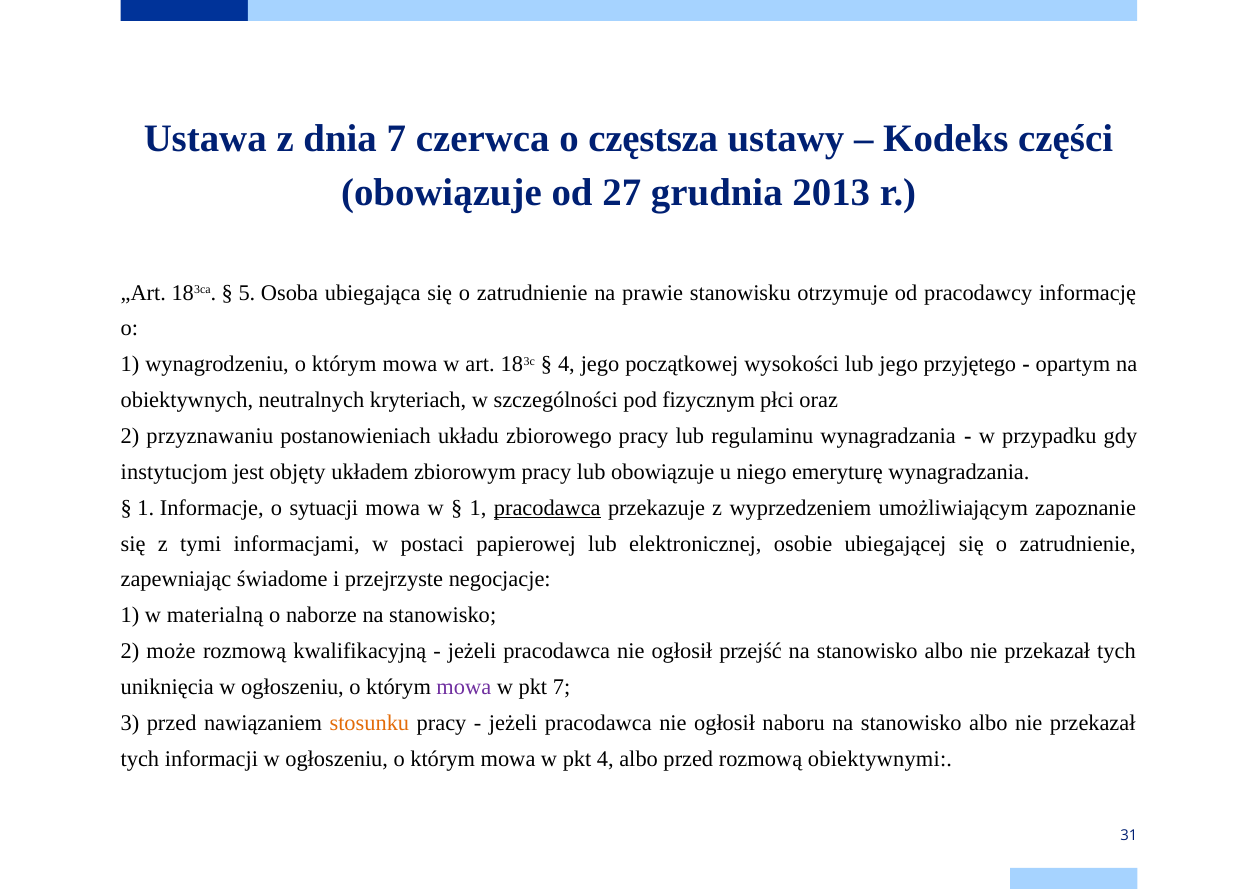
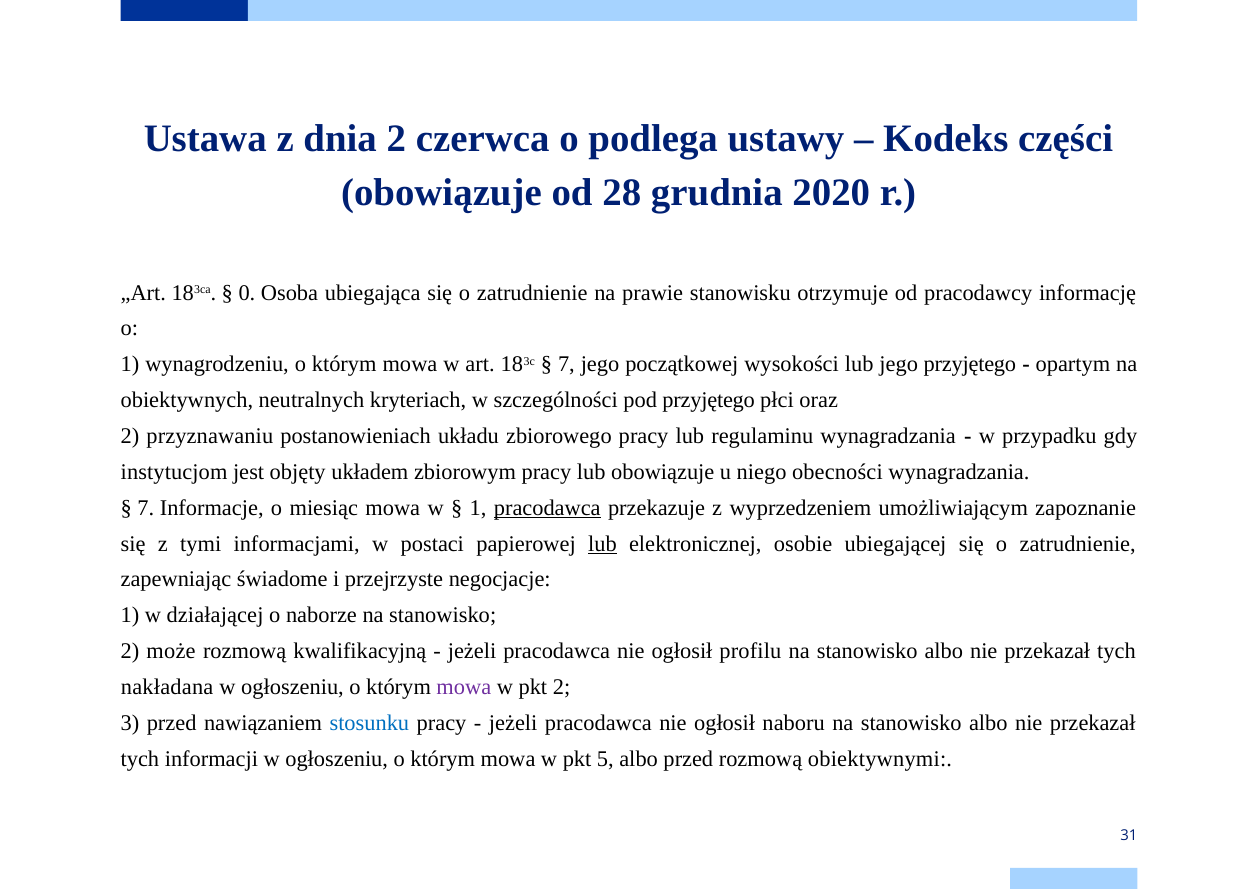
dnia 7: 7 -> 2 (396, 139)
częstsza: częstsza -> podlega (653, 139)
27: 27 -> 28 (622, 193)
2013: 2013 -> 2020 (831, 193)
5: 5 -> 0 (247, 293)
4: 4 -> 7 (566, 365)
pod fizycznym: fizycznym -> przyjętego (709, 400)
emeryturę: emeryturę -> obecności (837, 472)
1: 1 -> 7 (146, 508)
sytuacji: sytuacji -> miesiąc (324, 508)
lub underline: none -> present (602, 544)
materialną: materialną -> działającej (215, 616)
przejść: przejść -> profilu (750, 652)
uniknięcia: uniknięcia -> nakładana (167, 687)
pkt 7: 7 -> 2 (562, 687)
stosunku colour: orange -> blue (369, 723)
pkt 4: 4 -> 5 (605, 759)
